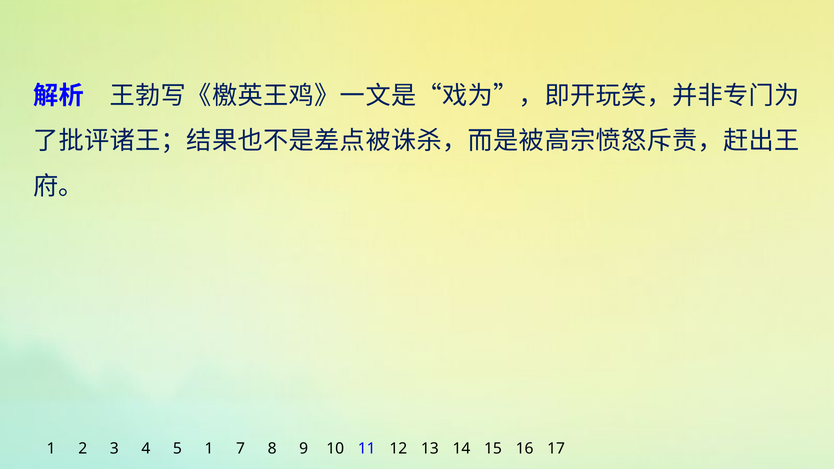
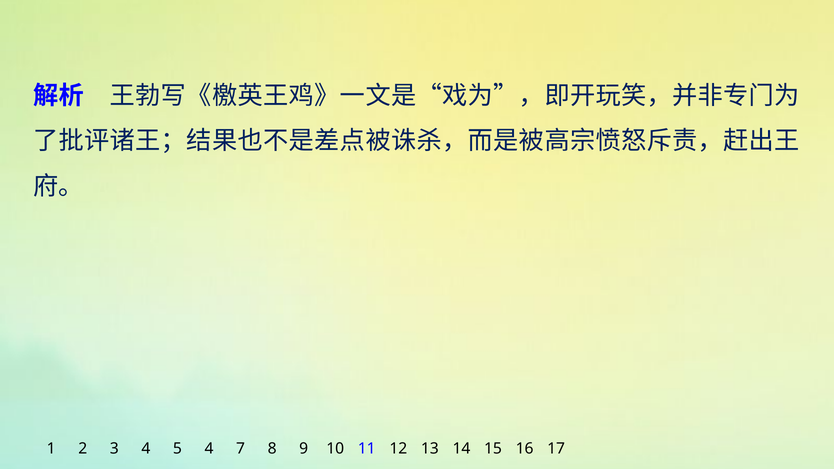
5 1: 1 -> 4 (209, 449)
